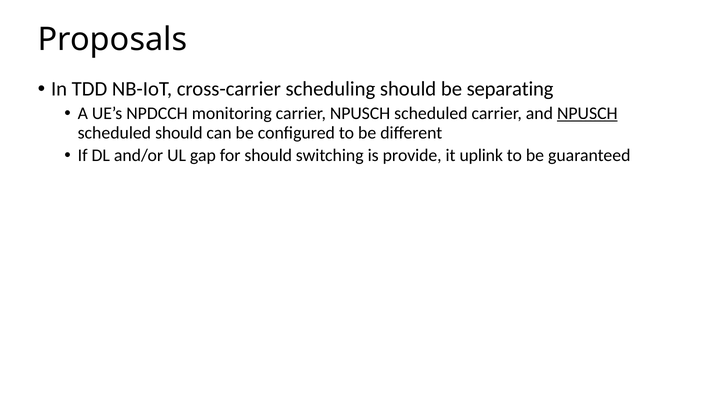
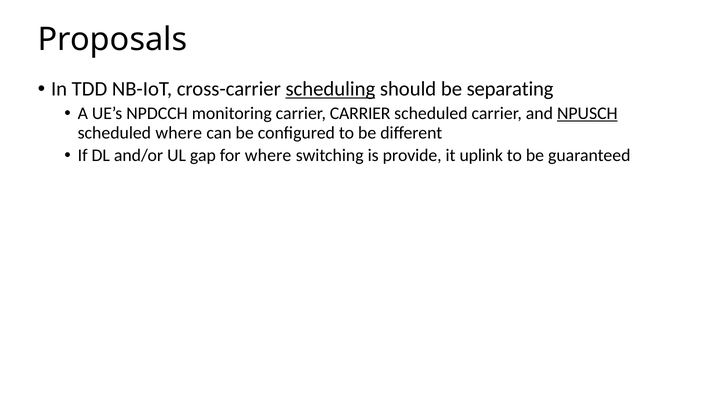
scheduling underline: none -> present (330, 89)
carrier NPUSCH: NPUSCH -> CARRIER (360, 114)
scheduled should: should -> where (179, 133)
for should: should -> where (268, 156)
